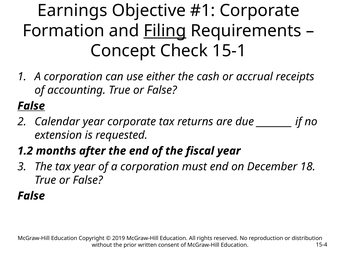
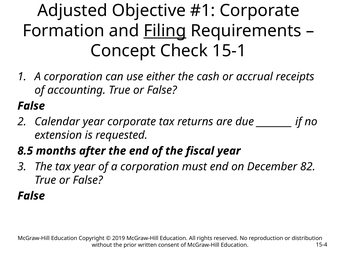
Earnings: Earnings -> Adjusted (72, 10)
False underline: present -> none (31, 106)
1.2: 1.2 -> 8.5 (25, 151)
18: 18 -> 82 (308, 166)
